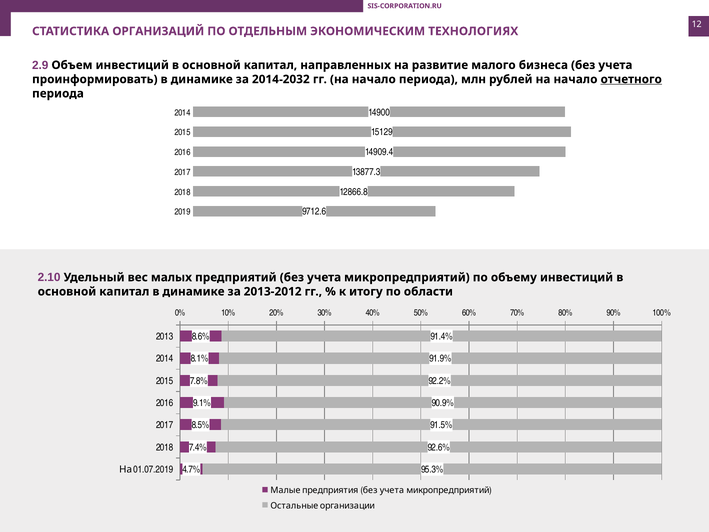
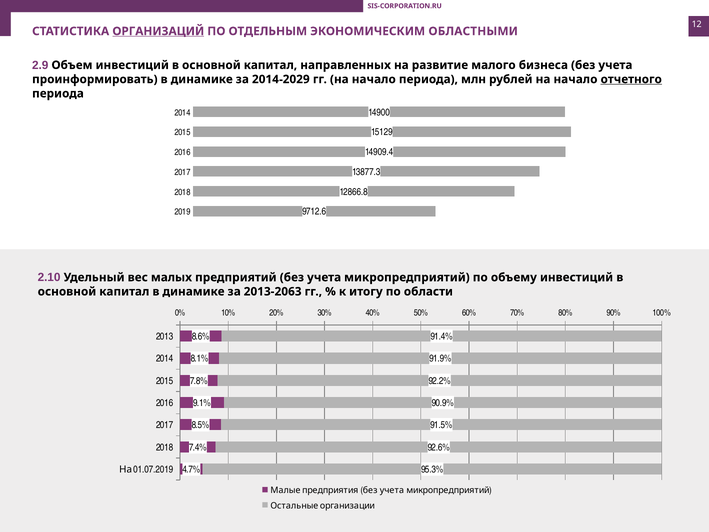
ОРГАНИЗАЦИЙ underline: none -> present (158, 31)
ТЕХНОЛОГИЯХ: ТЕХНОЛОГИЯХ -> ОБЛАСТНЫМИ (473, 31)
2014-2032: 2014-2032 -> 2014-2029 (281, 79)
2013-2012: 2013-2012 -> 2013-2063 (273, 291)
